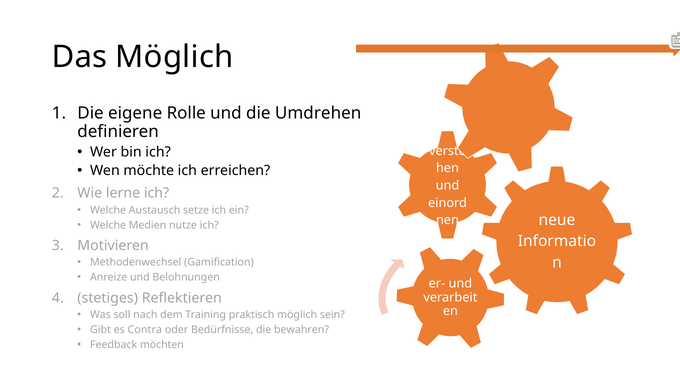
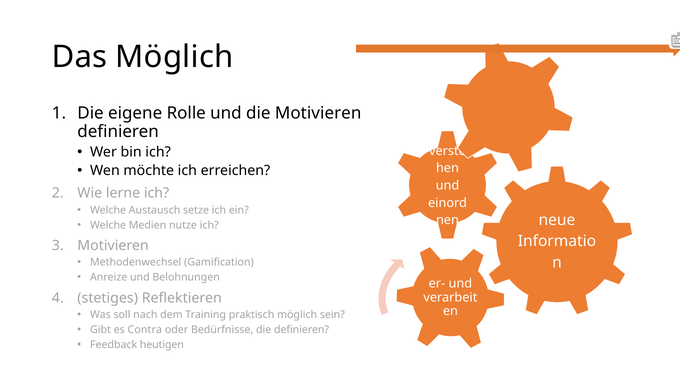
die Umdrehen: Umdrehen -> Motivieren (318, 113)
die bewahren: bewahren -> definieren (302, 330)
möchten: möchten -> heutigen (162, 345)
